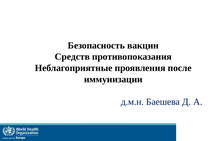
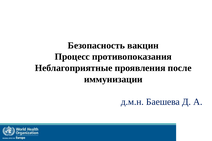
Средств: Средств -> Процесс (72, 57)
